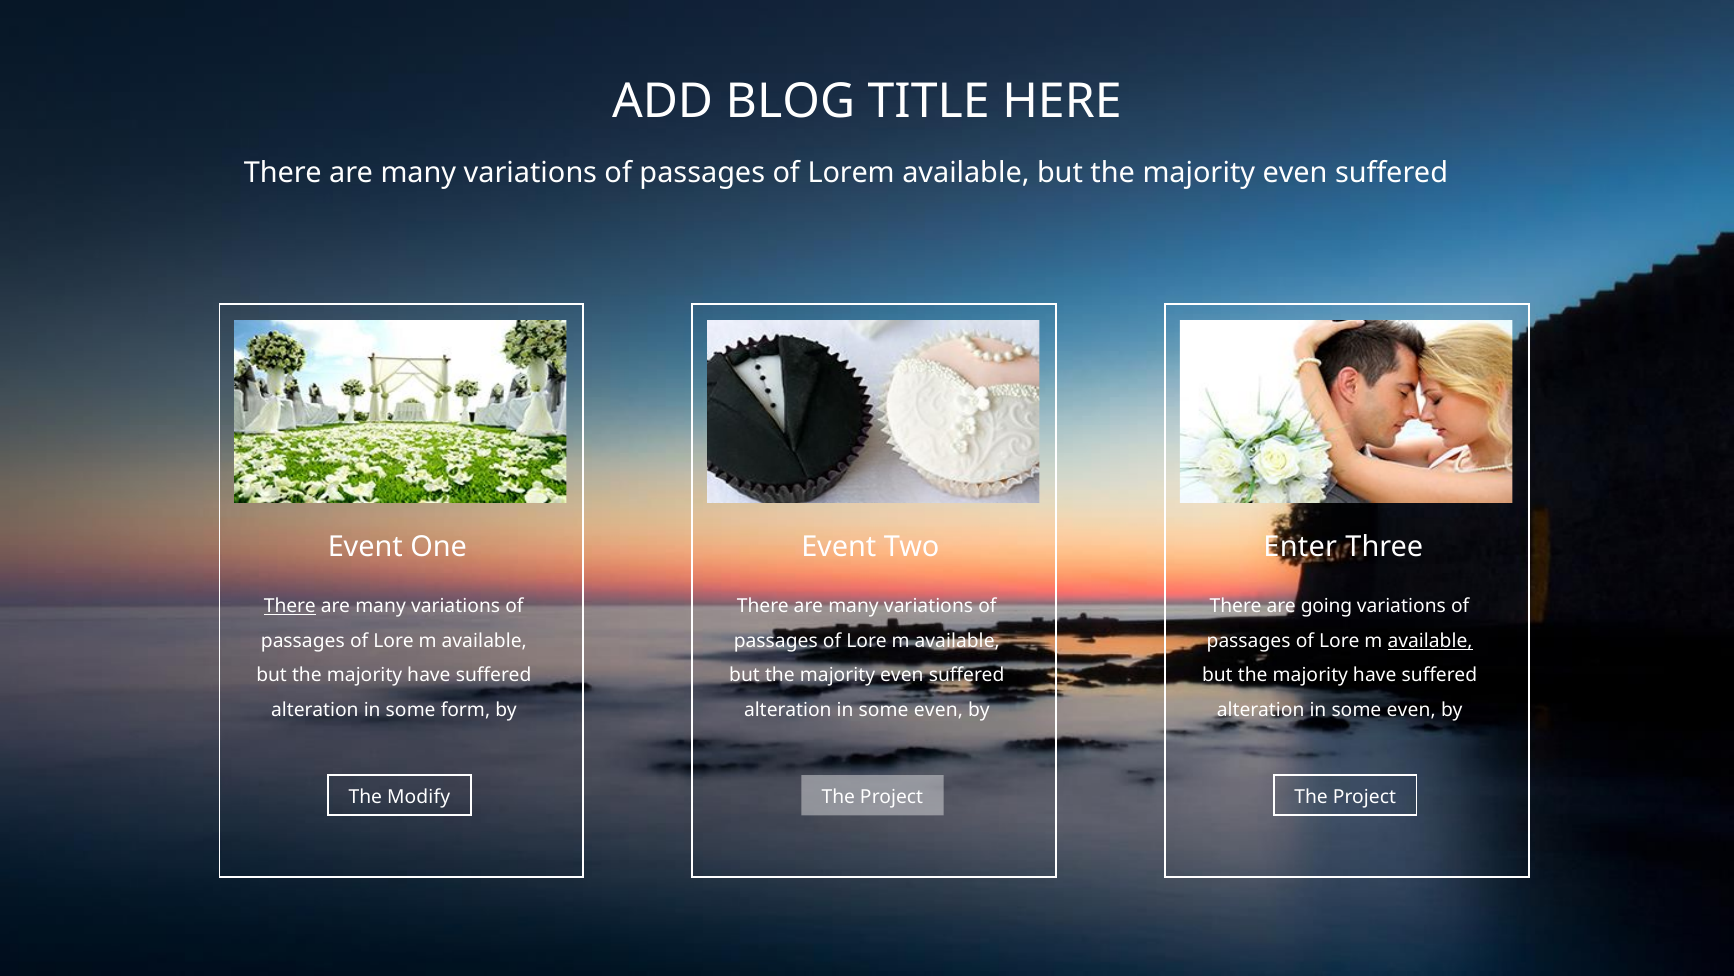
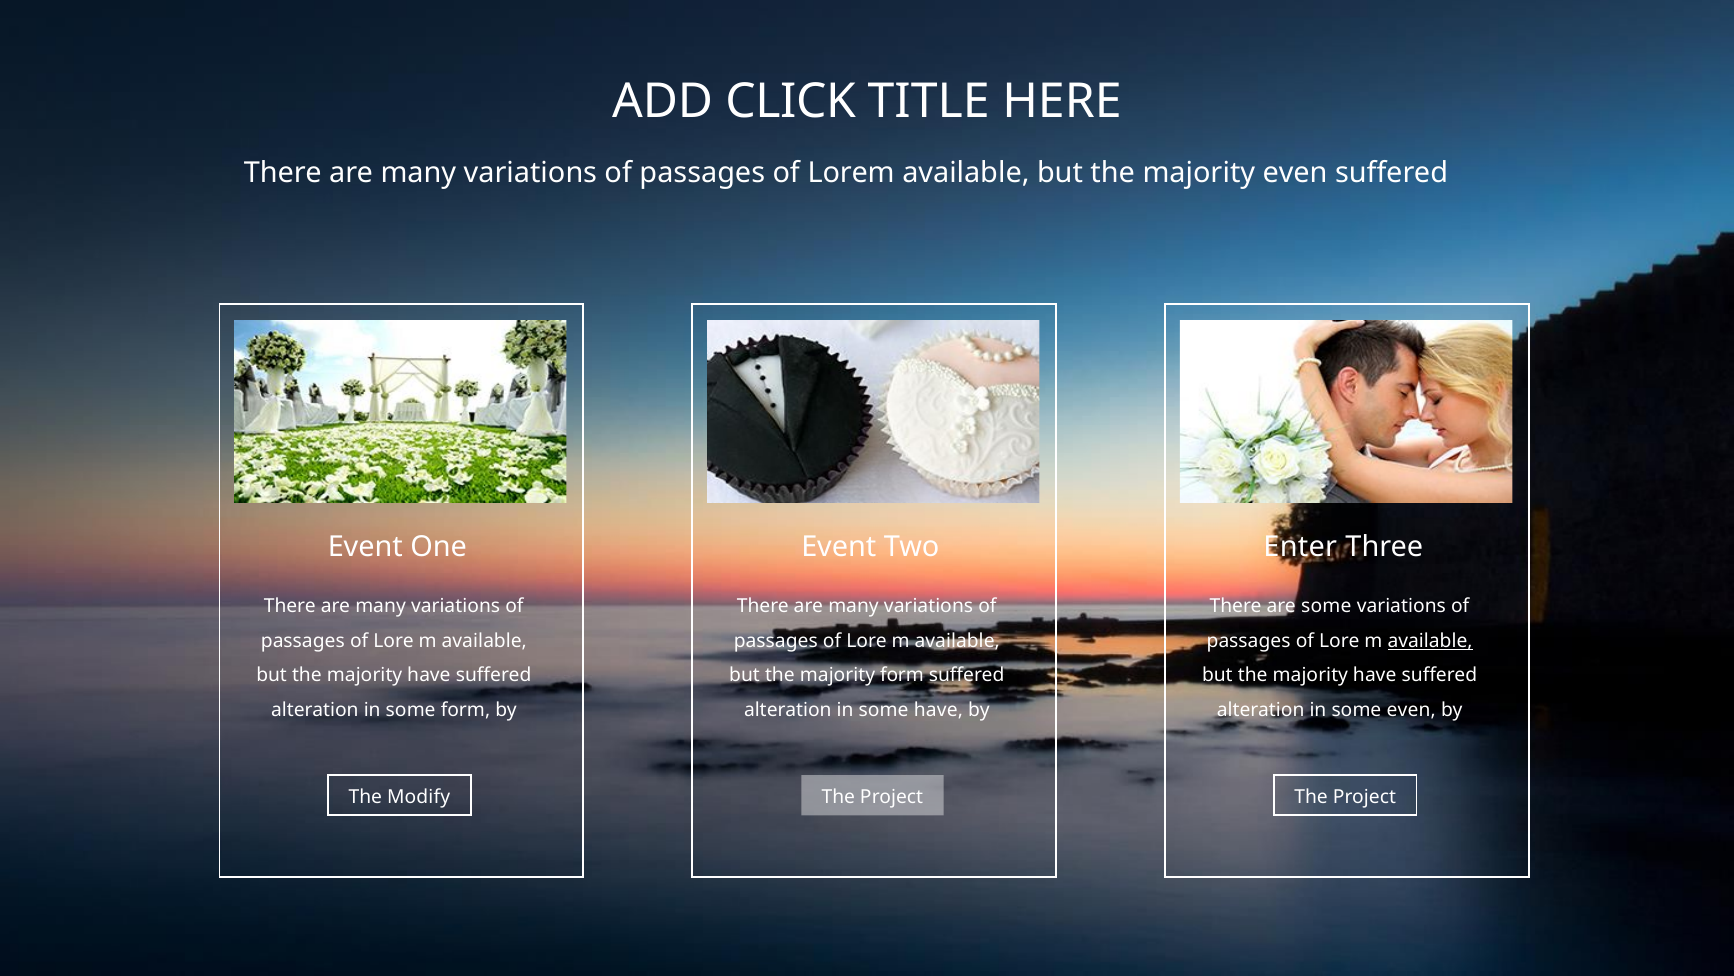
BLOG: BLOG -> CLICK (791, 102)
There underline: present -> none (290, 606)
are going: going -> some (1326, 606)
even: even -> form (902, 675)
even: even -> have (938, 710)
